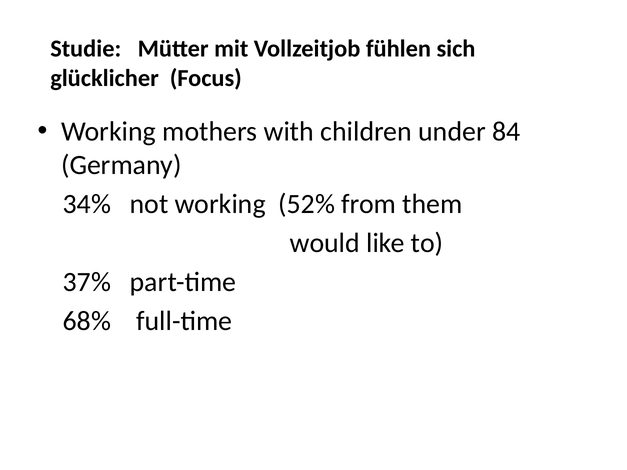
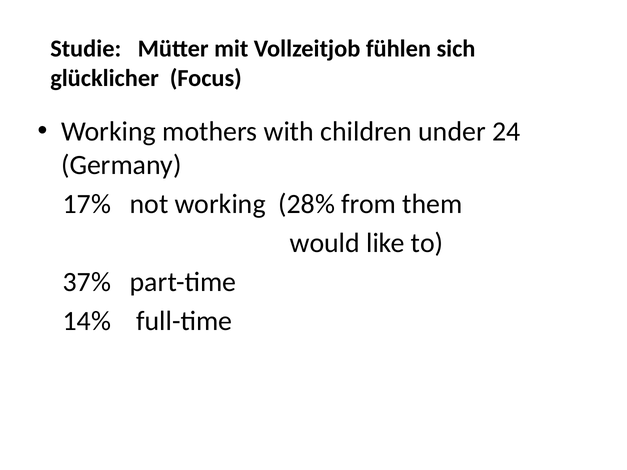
84: 84 -> 24 (506, 132)
34%: 34% -> 17% (87, 204)
52%: 52% -> 28% (307, 204)
68%: 68% -> 14% (87, 321)
